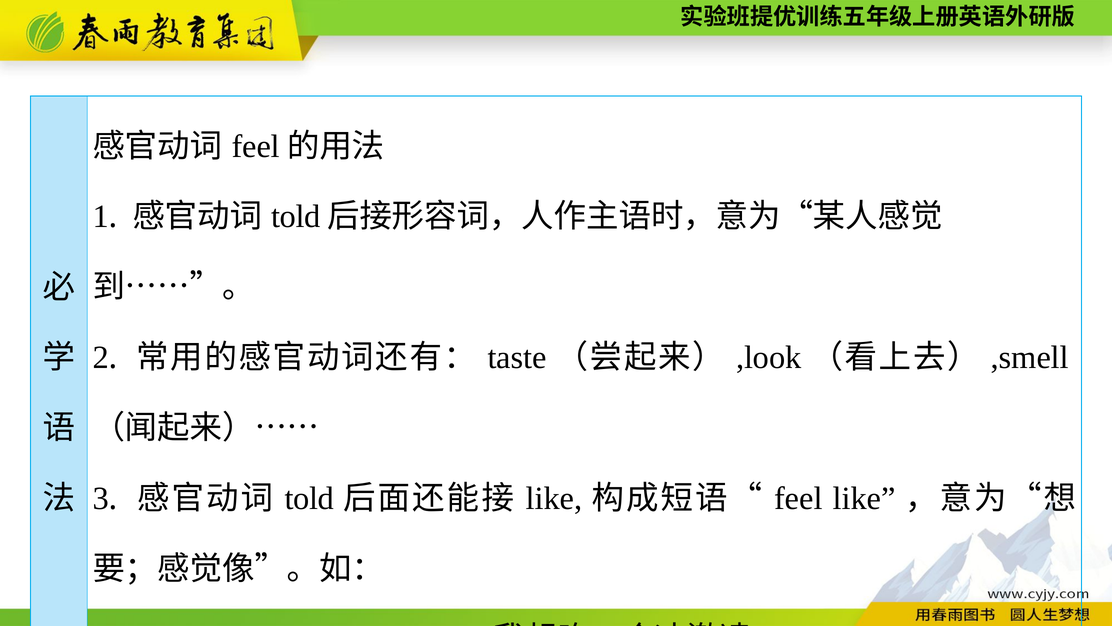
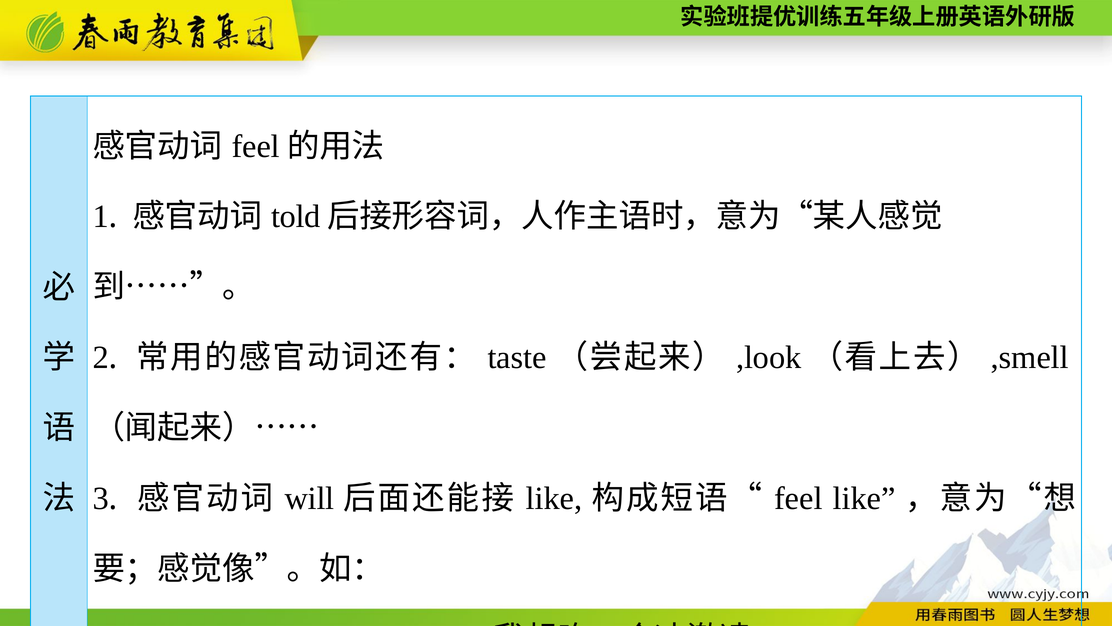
told: told -> will (309, 498)
